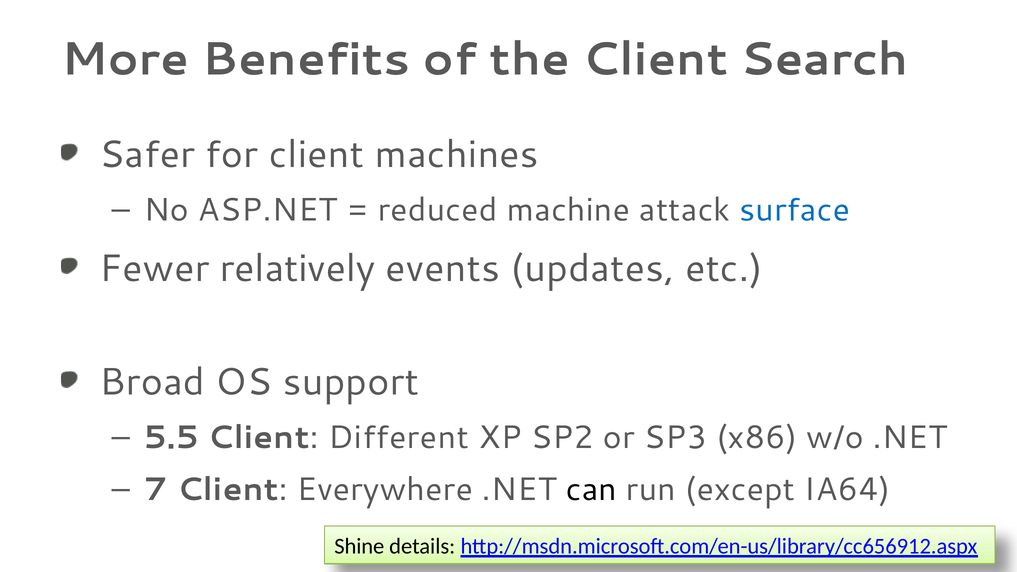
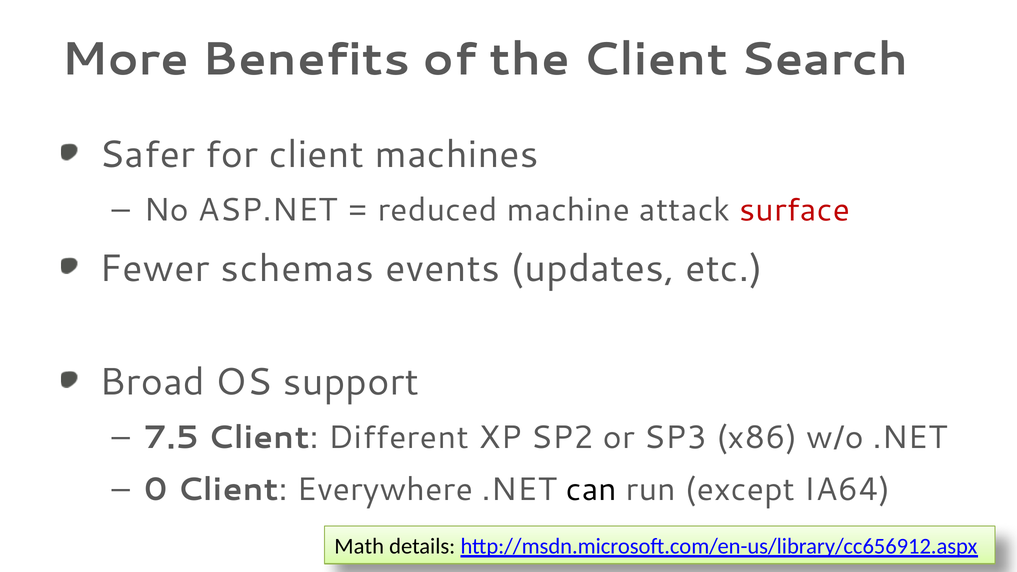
surface colour: blue -> red (795, 210)
relatively: relatively -> schemas (297, 268)
5.5: 5.5 -> 7.5 (171, 437)
7: 7 -> 0 (156, 490)
Shine: Shine -> Math (359, 546)
